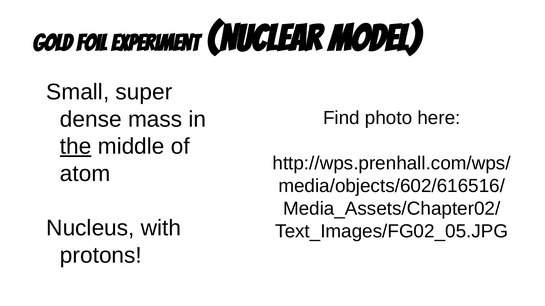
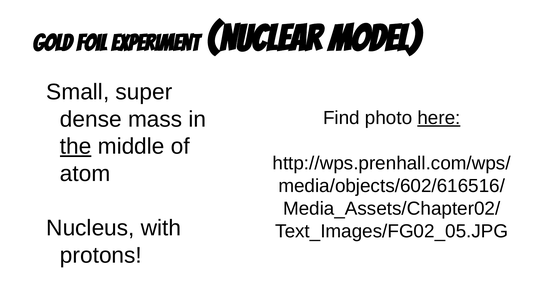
here underline: none -> present (439, 118)
